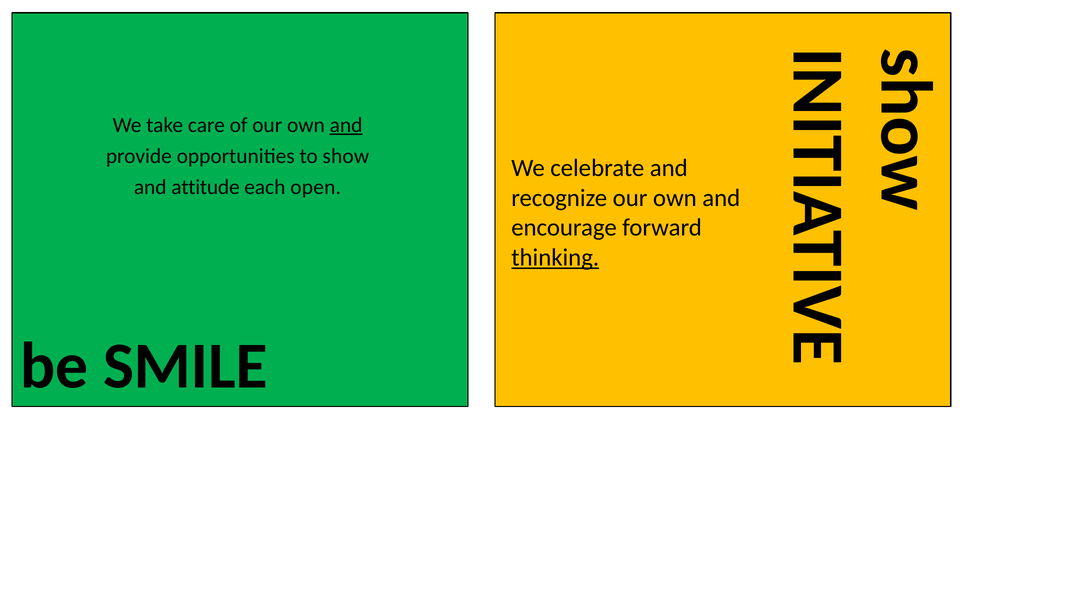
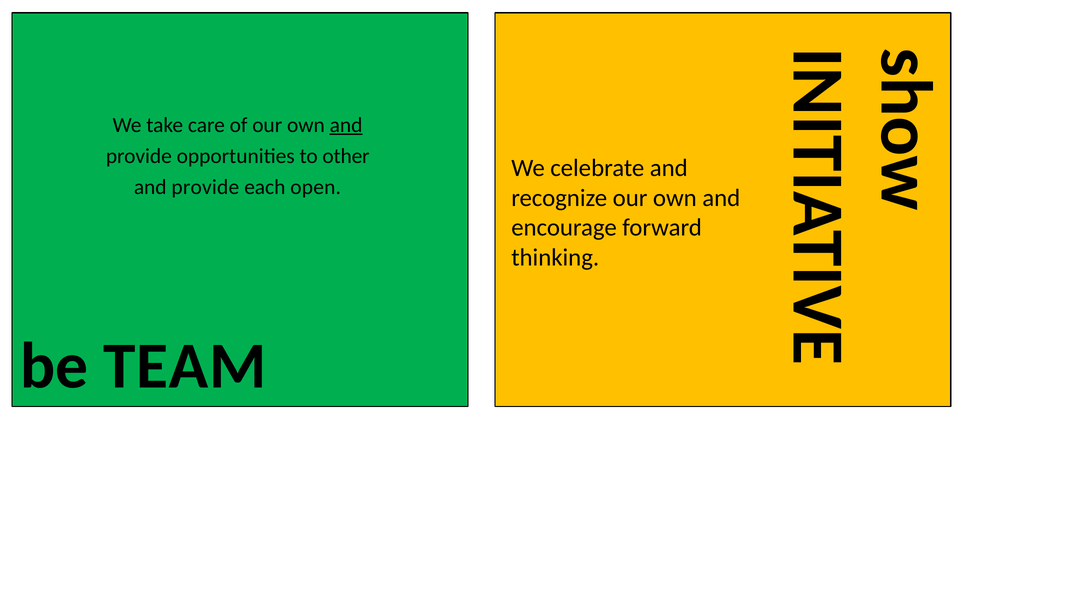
show: show -> other (346, 156)
attitude: attitude -> provide (205, 187)
thinking underline: present -> none (555, 257)
SMILE: SMILE -> TEAM (185, 366)
